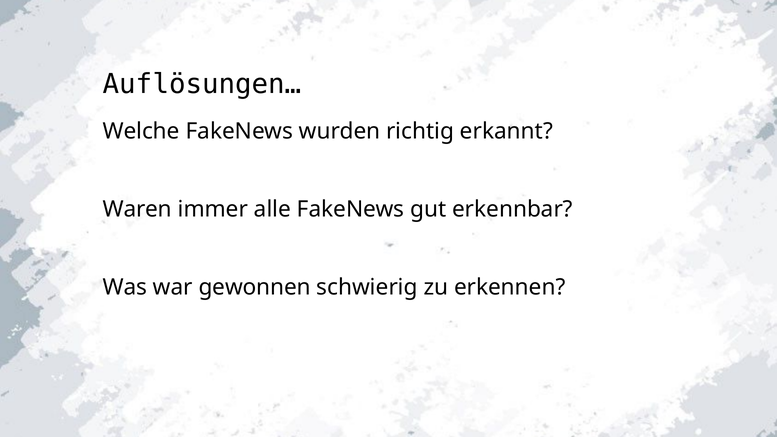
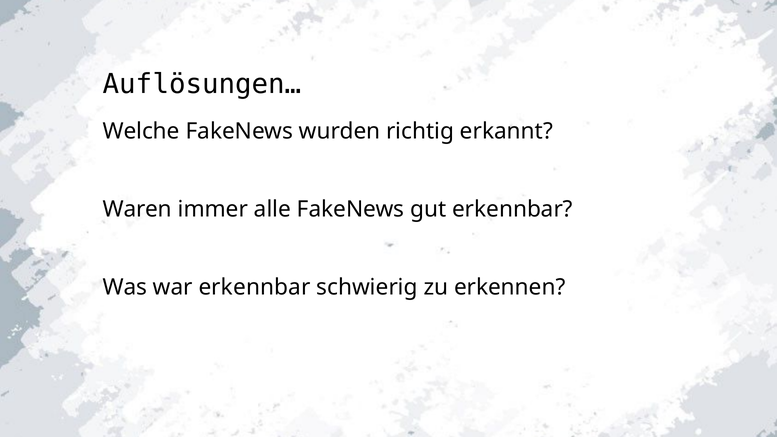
war gewonnen: gewonnen -> erkennbar (255, 287)
